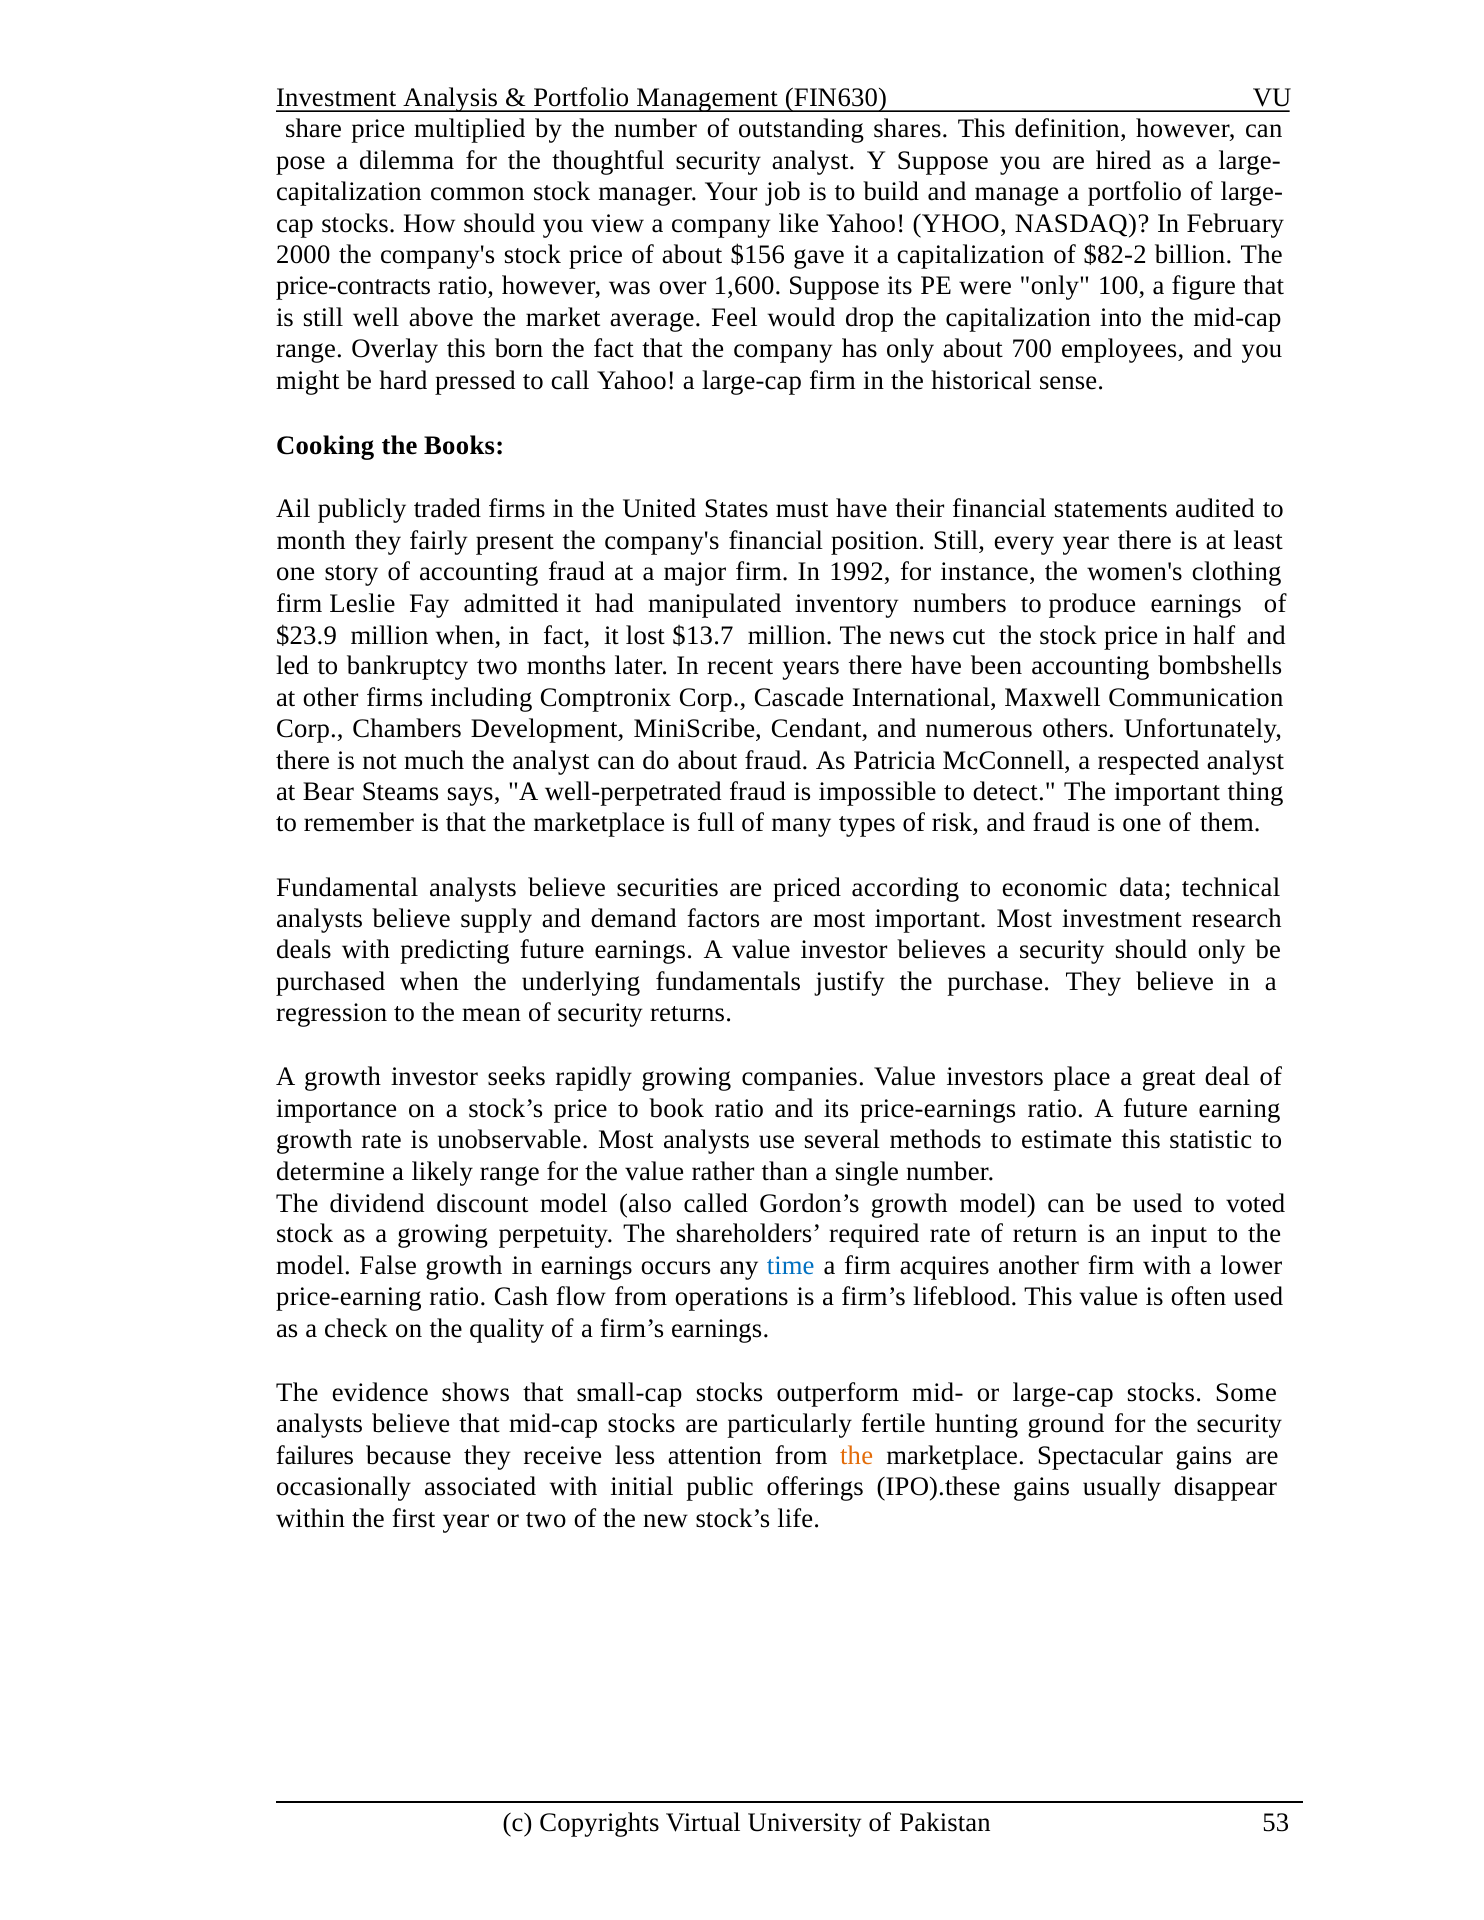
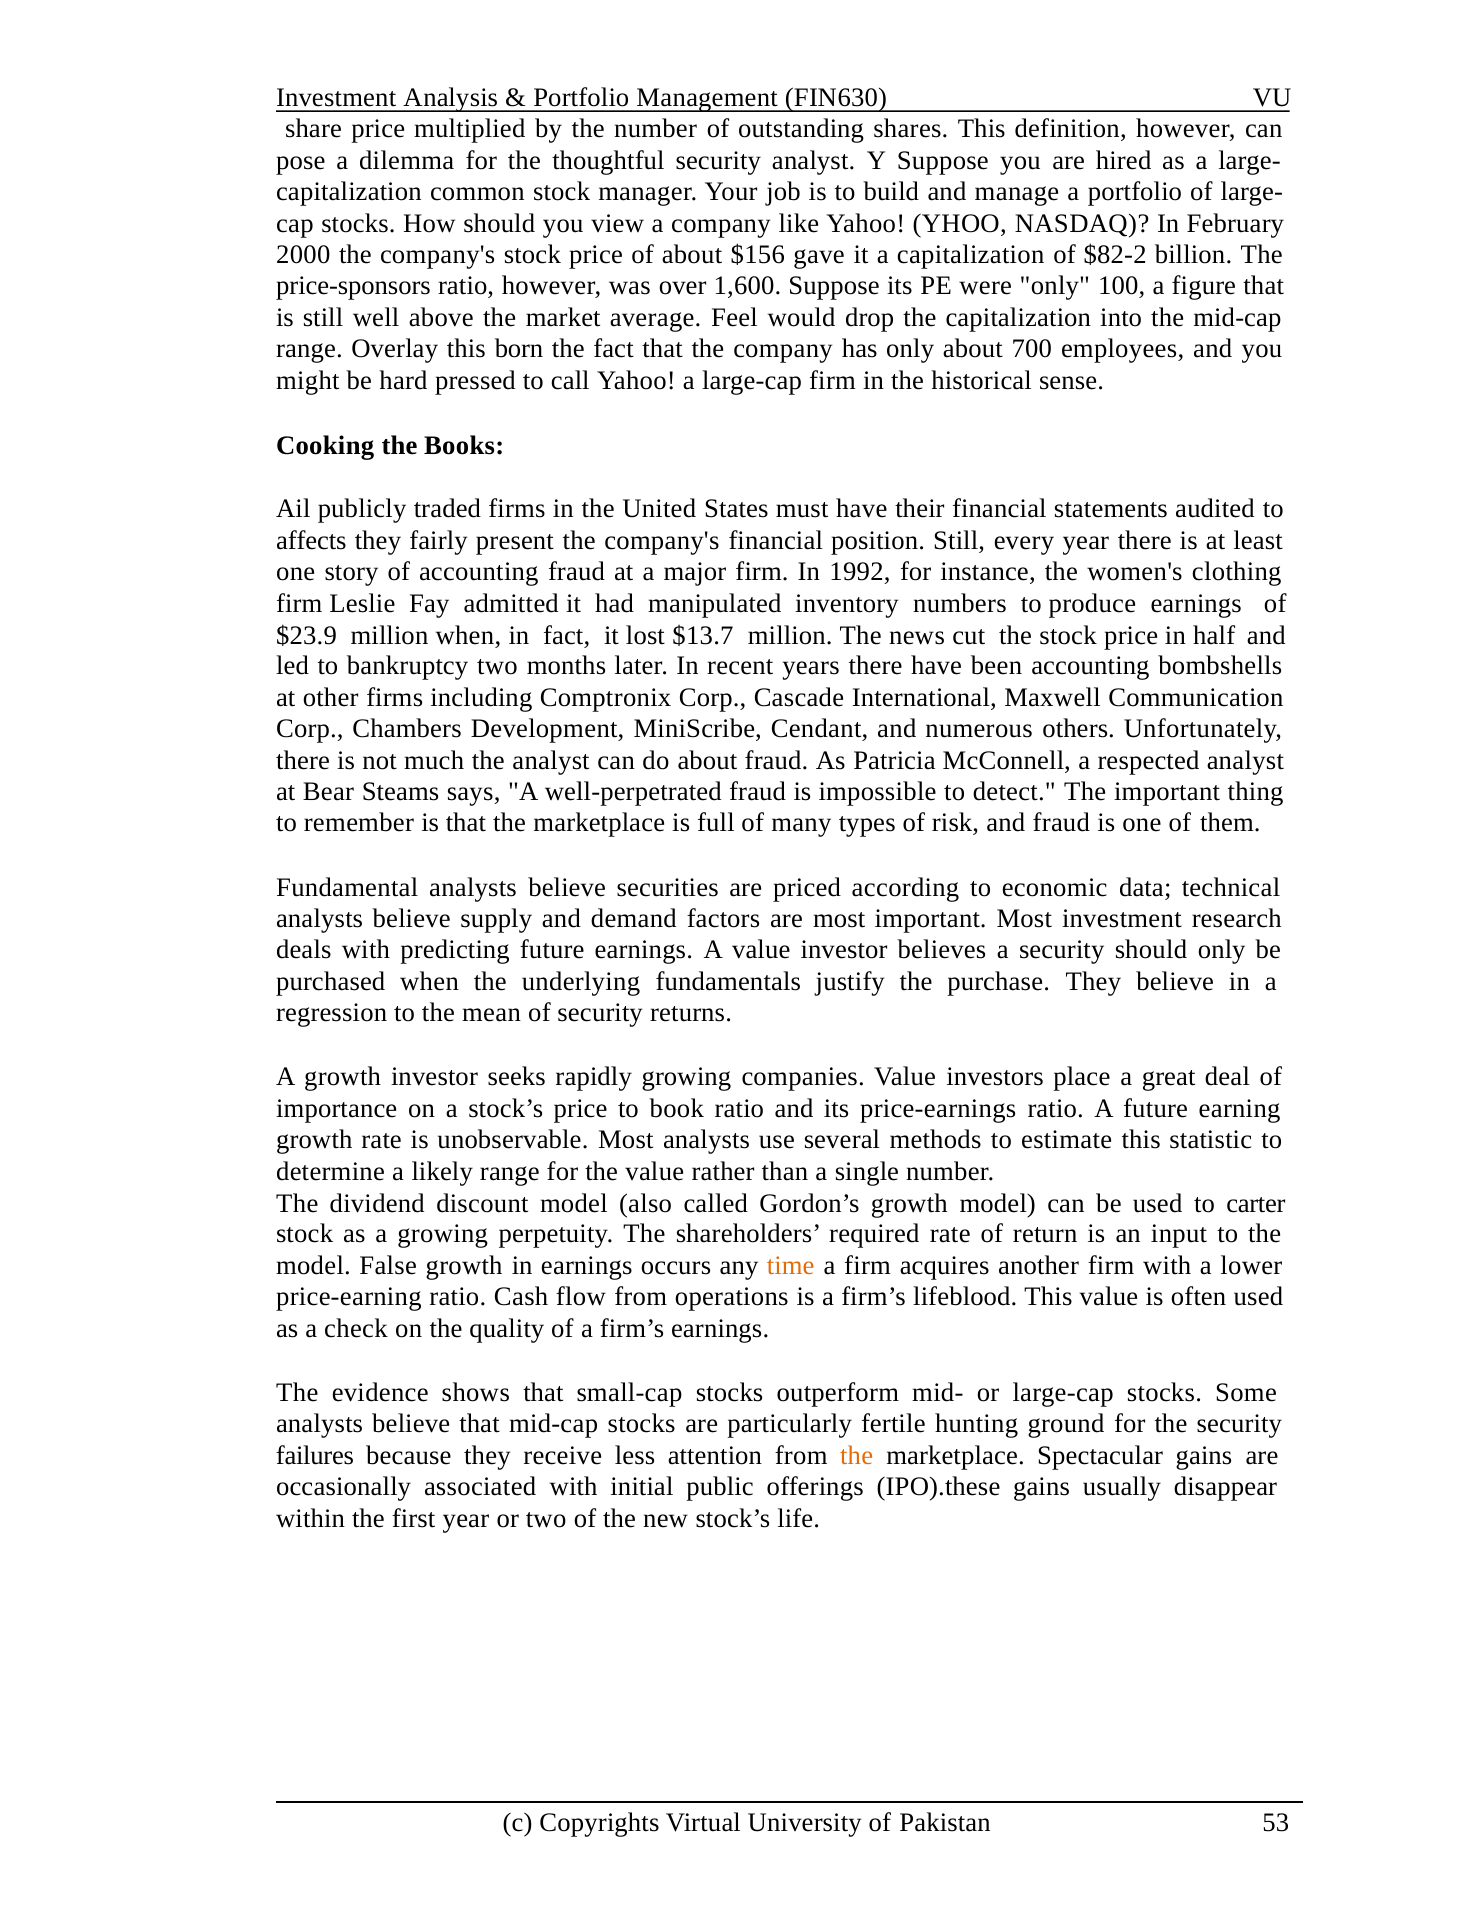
price-contracts: price-contracts -> price-sponsors (353, 286)
month: month -> affects (311, 541)
voted: voted -> carter (1256, 1204)
time colour: blue -> orange (791, 1266)
